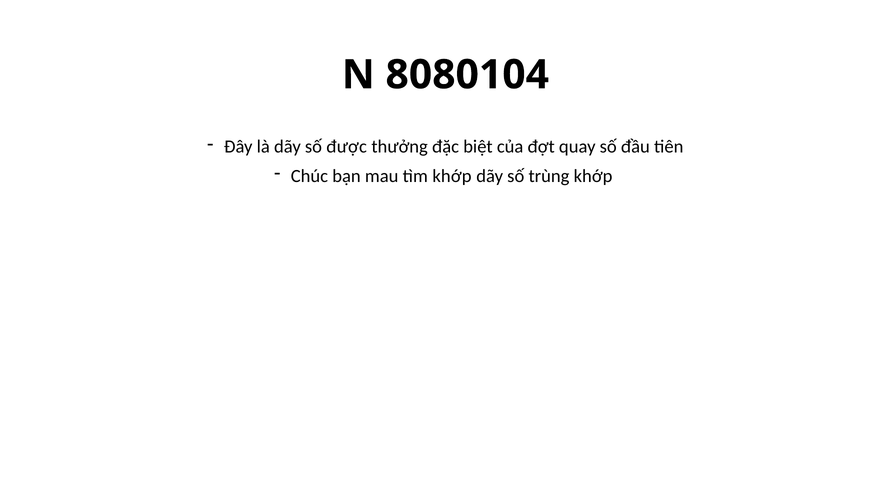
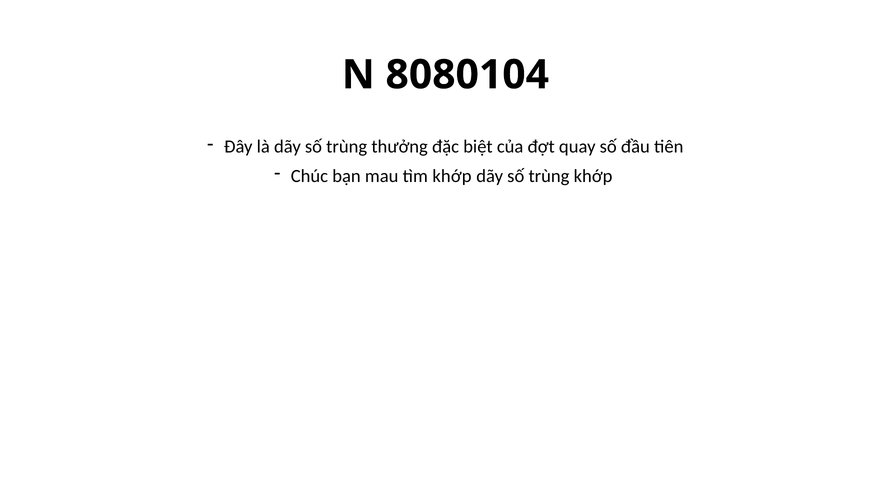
là dãy số được: được -> trùng (347, 147)
